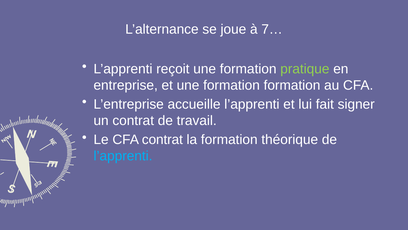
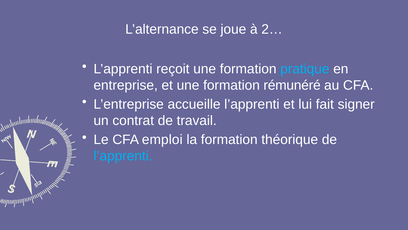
7…: 7… -> 2… (272, 29)
pratique colour: light green -> light blue (305, 69)
formation formation: formation -> rémunéré (292, 85)
CFA contrat: contrat -> emploi (162, 139)
